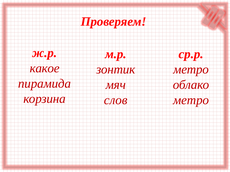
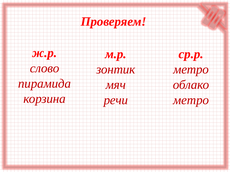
какое: какое -> слово (45, 68)
слов: слов -> речи (116, 100)
